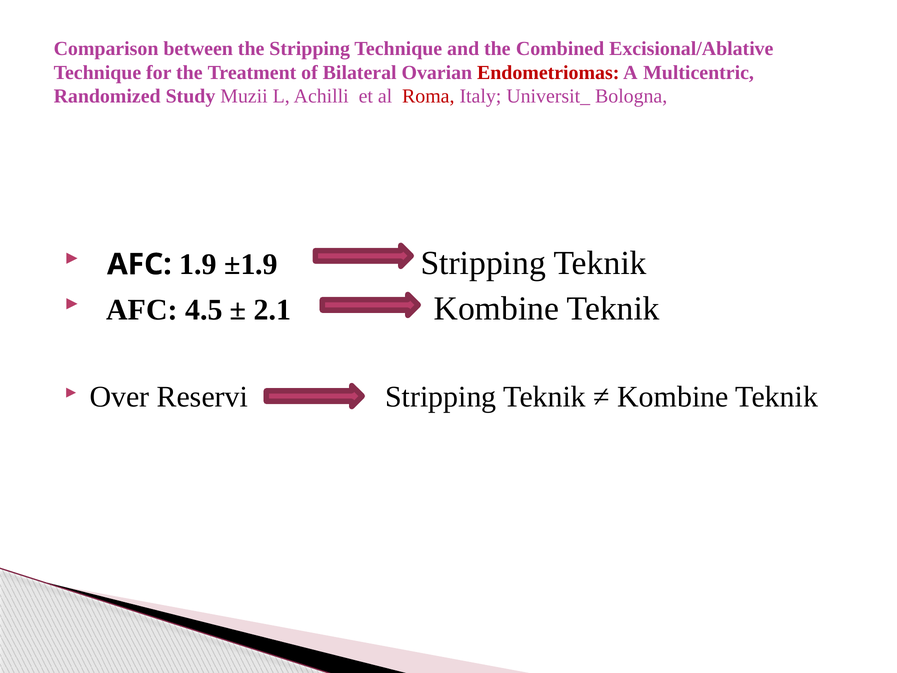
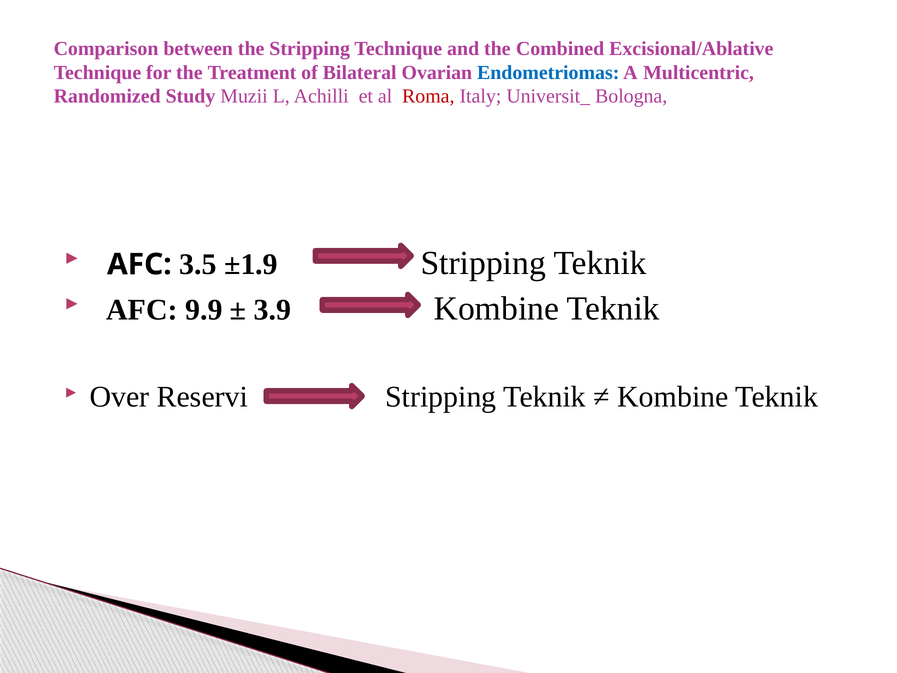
Endometriomas colour: red -> blue (548, 72)
1.9: 1.9 -> 3.5 (198, 264)
4.5: 4.5 -> 9.9 (204, 310)
2.1: 2.1 -> 3.9 (272, 310)
